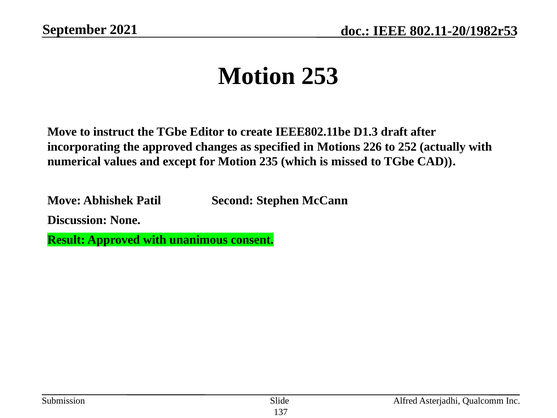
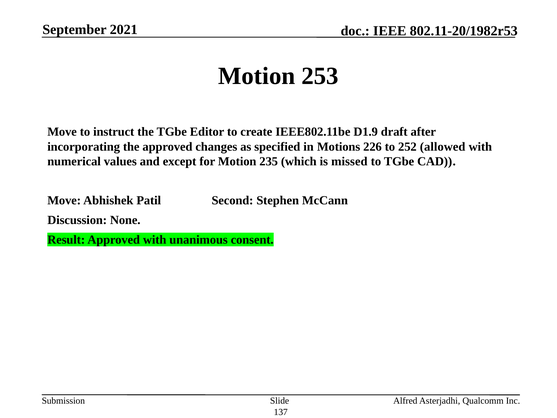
D1.3: D1.3 -> D1.9 (366, 132)
actually: actually -> allowed (443, 147)
